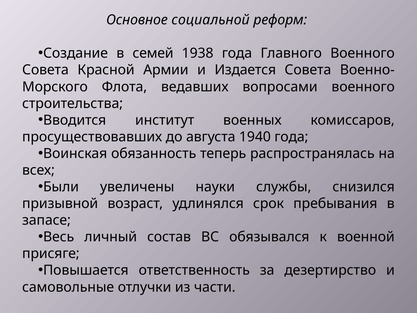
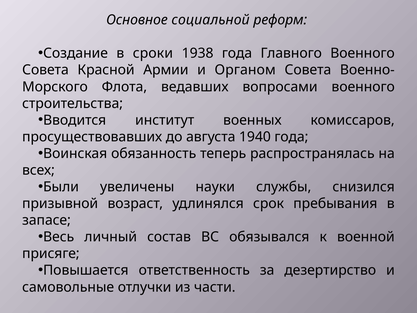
семей: семей -> сроки (153, 53)
Издается: Издается -> Органом (245, 70)
